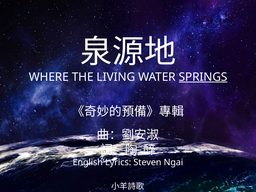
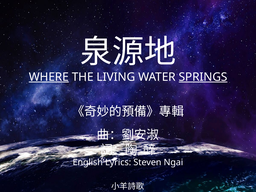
WHERE underline: none -> present (49, 77)
